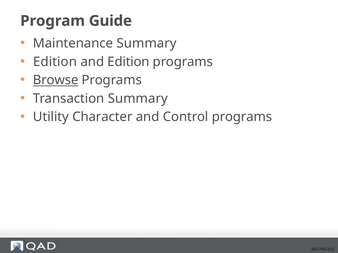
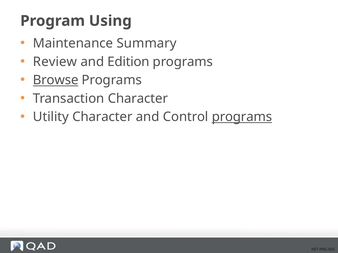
Guide: Guide -> Using (110, 21)
Edition: Edition -> Review (55, 62)
Transaction Summary: Summary -> Character (138, 99)
programs underline: none -> present (242, 117)
